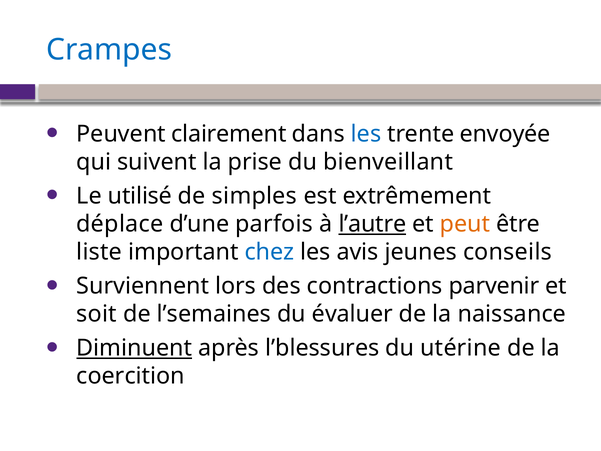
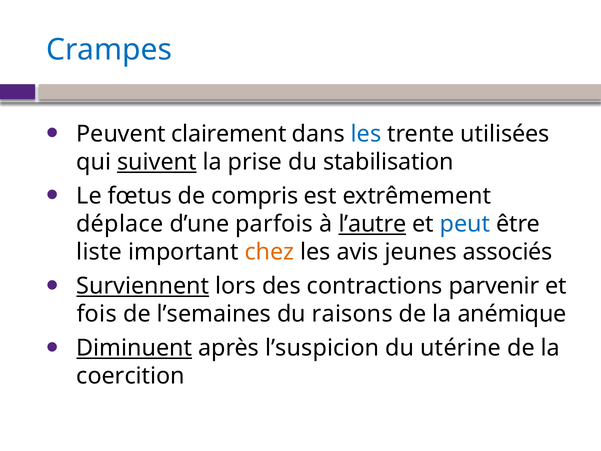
envoyée: envoyée -> utilisées (505, 134)
suivent underline: none -> present (157, 162)
bienveillant: bienveillant -> stabilisation (388, 162)
utilisé: utilisé -> fœtus (140, 196)
simples: simples -> compris (255, 196)
peut colour: orange -> blue (465, 224)
chez colour: blue -> orange (269, 252)
conseils: conseils -> associés (508, 252)
Surviennent underline: none -> present (143, 286)
soit: soit -> fois (97, 314)
évaluer: évaluer -> raisons (352, 314)
naissance: naissance -> anémique (512, 314)
l’blessures: l’blessures -> l’suspicion (322, 348)
